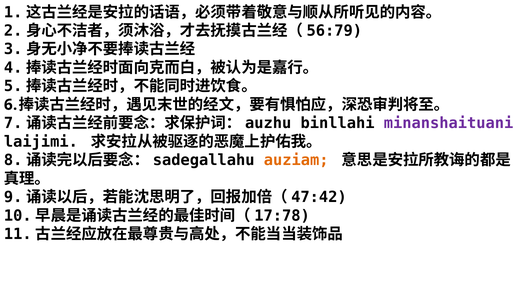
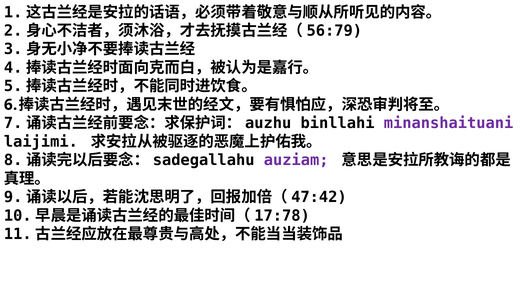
auziam colour: orange -> purple (296, 160)
